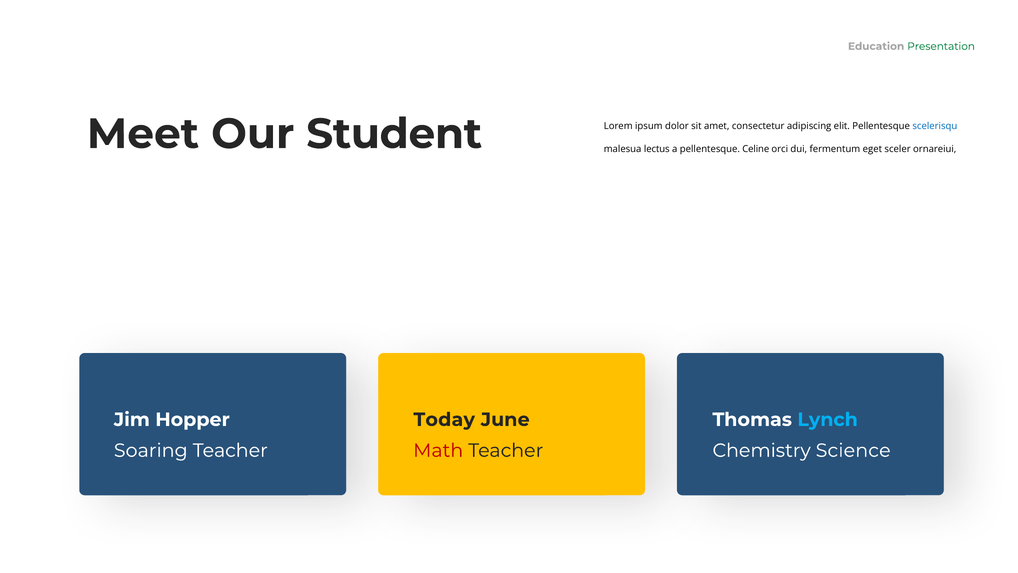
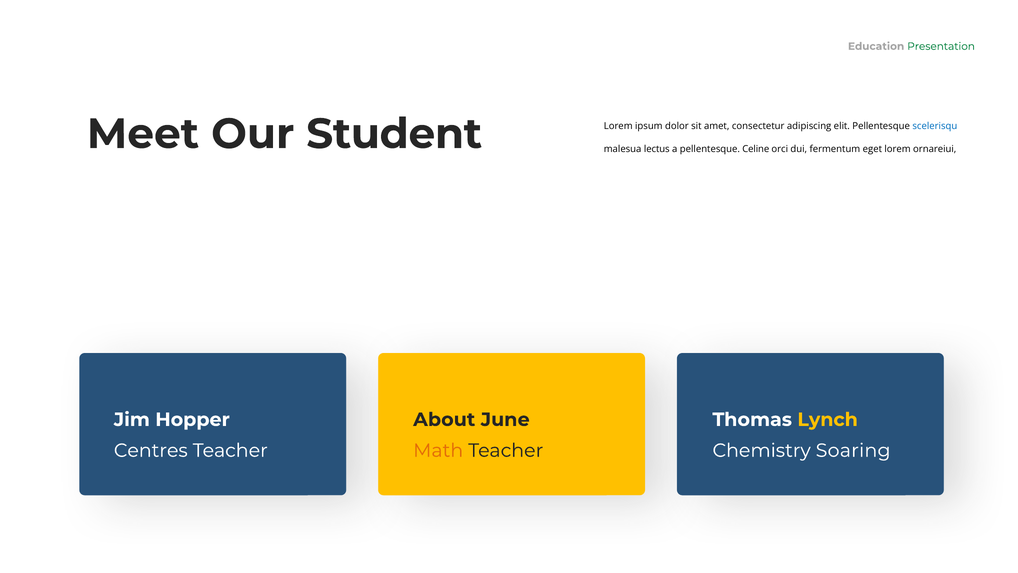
eget sceler: sceler -> lorem (898, 149)
Today: Today -> About (444, 419)
Lynch colour: light blue -> yellow (828, 419)
Soaring: Soaring -> Centres (151, 450)
Math colour: red -> orange (438, 450)
Science: Science -> Soaring (853, 450)
